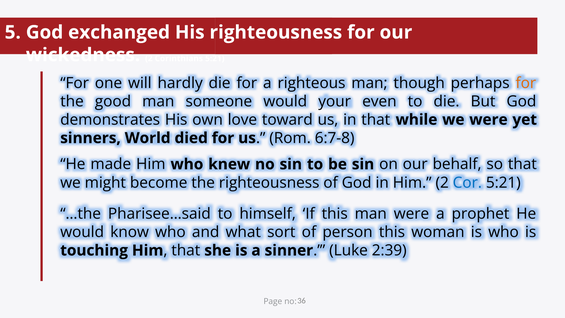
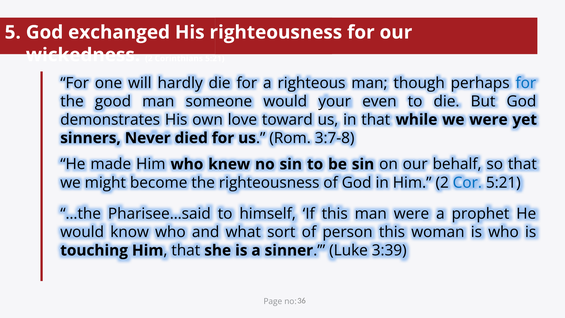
for colour: orange -> blue (526, 83)
World: World -> Never (148, 138)
6:7-8: 6:7-8 -> 3:7-8 (335, 138)
2:39: 2:39 -> 3:39 (389, 251)
